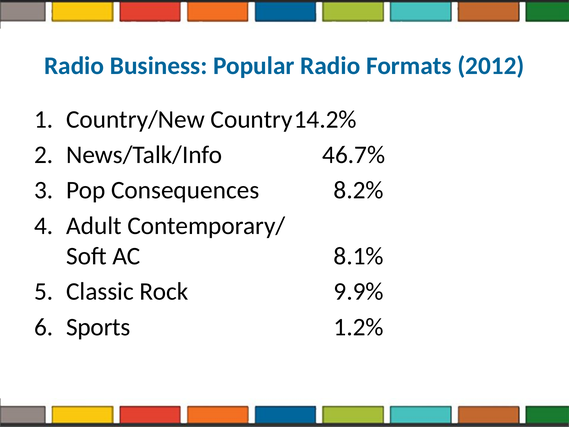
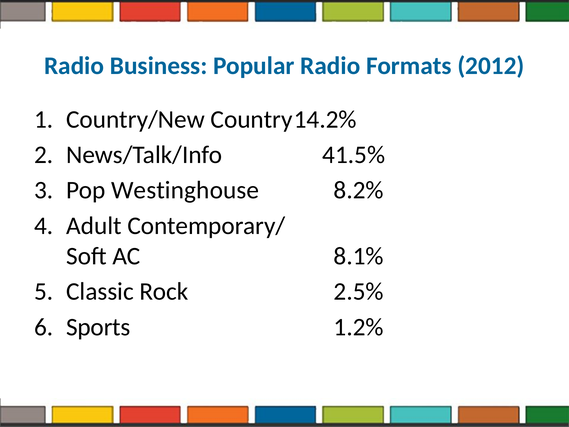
46.7%: 46.7% -> 41.5% (354, 155)
Consequences: Consequences -> Westinghouse (185, 190)
9.9%: 9.9% -> 2.5% (359, 291)
